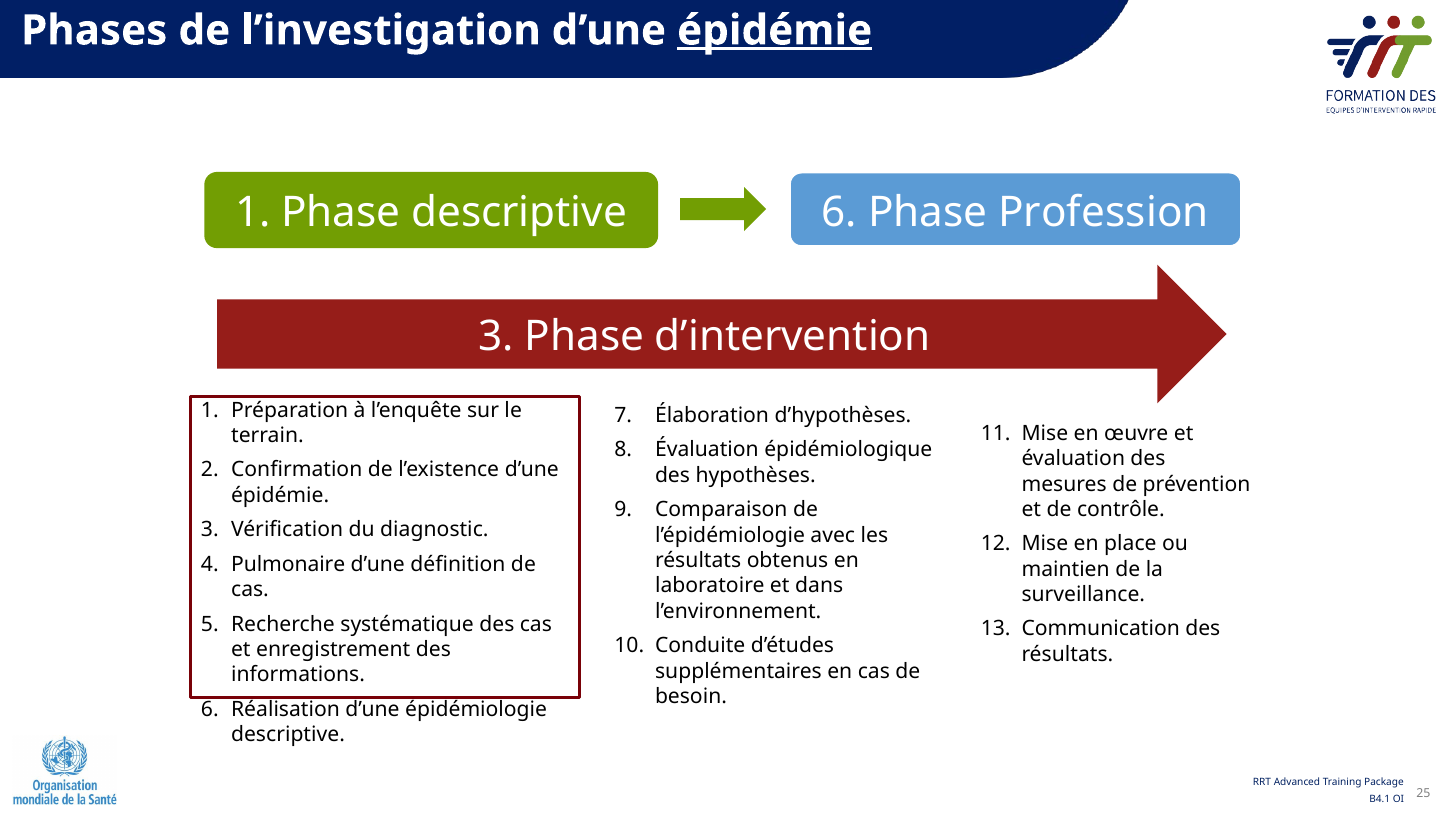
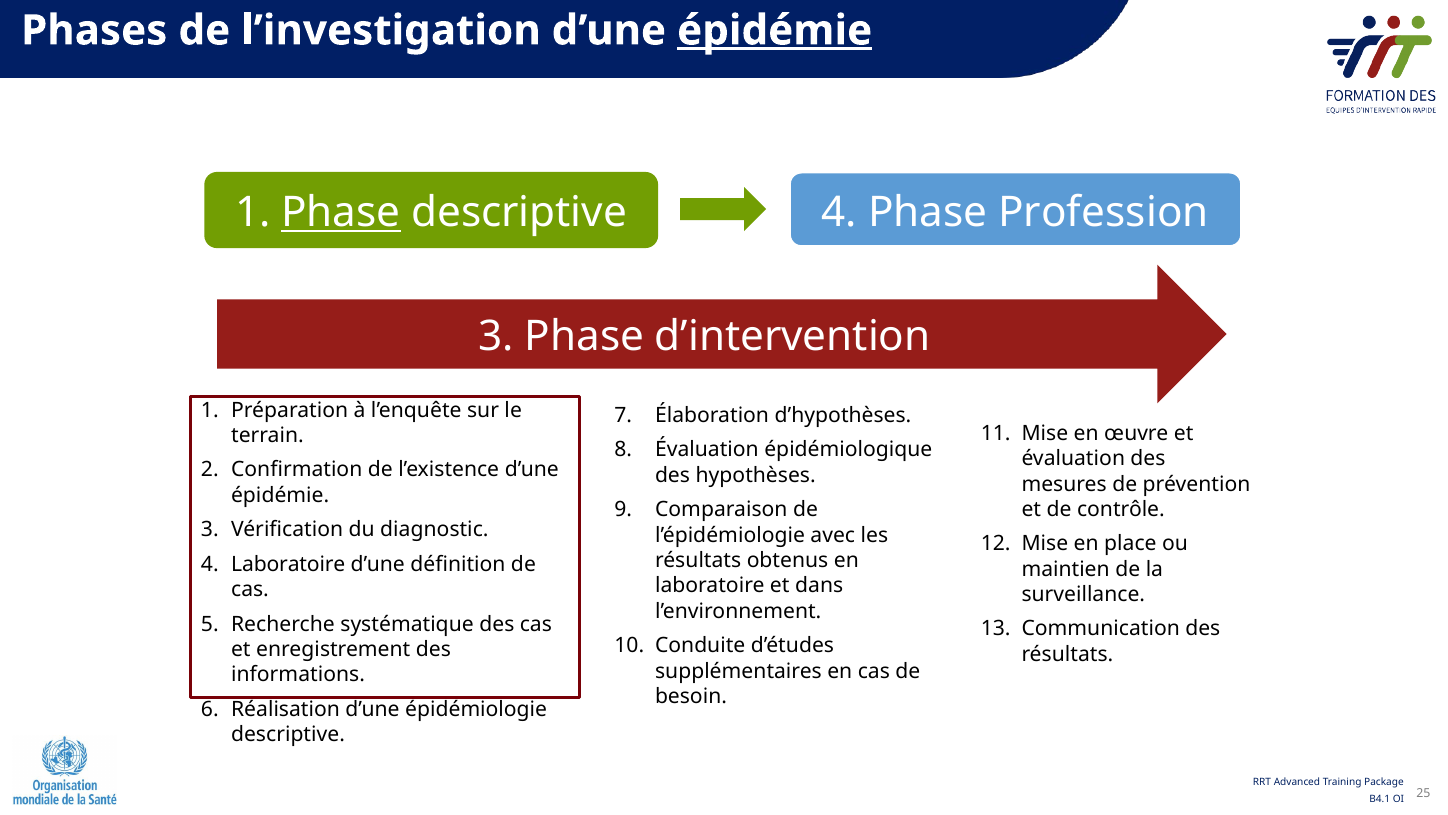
Phase underline: none -> present (341, 213)
descriptive 6: 6 -> 4 (839, 212)
Pulmonaire: Pulmonaire -> Laboratoire (288, 564)
